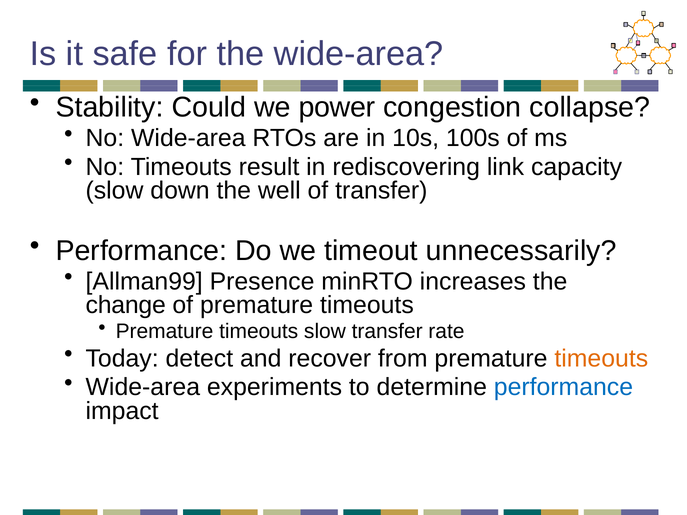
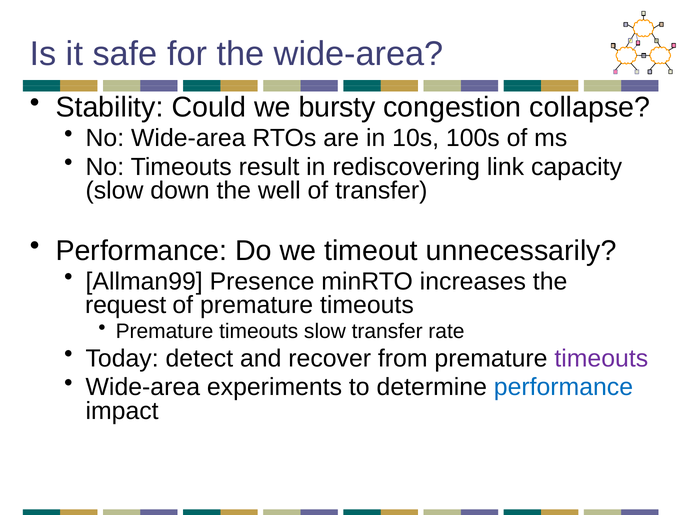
power: power -> bursty (337, 108)
change: change -> request (126, 305)
timeouts colour: orange -> purple (601, 358)
